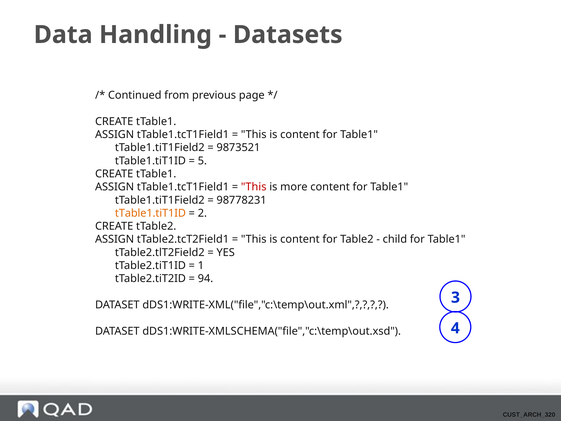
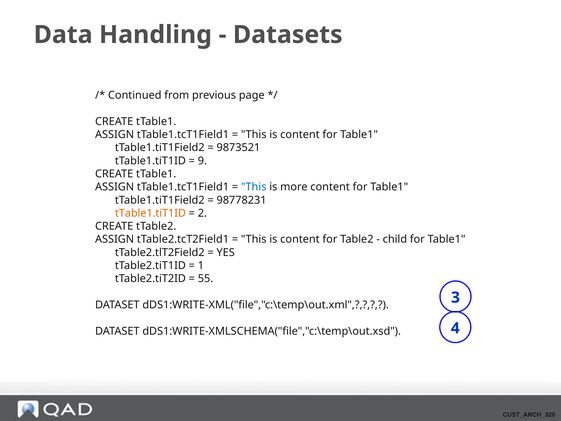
5: 5 -> 9 (202, 161)
This colour: red -> blue (254, 187)
94: 94 -> 55 (206, 279)
